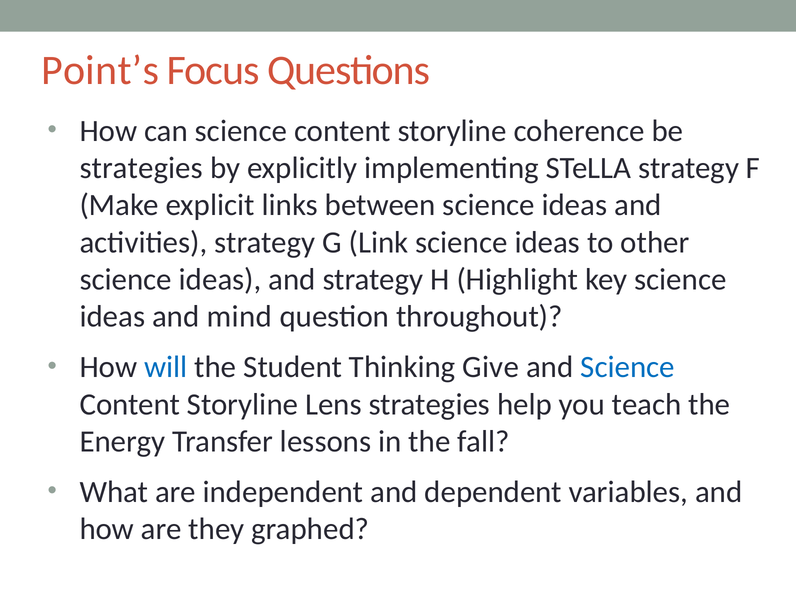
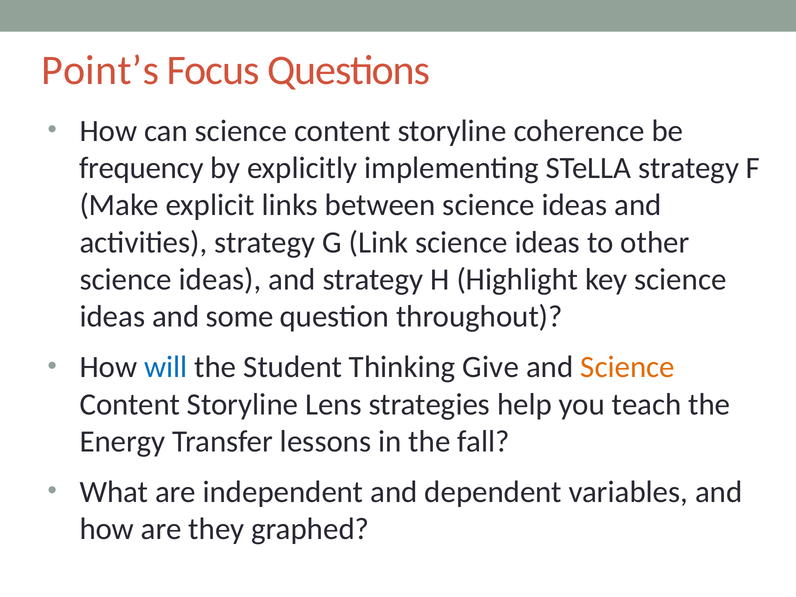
strategies: strategies -> frequency (141, 168)
mind: mind -> some (240, 317)
Science colour: blue -> orange (628, 367)
